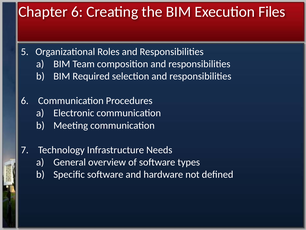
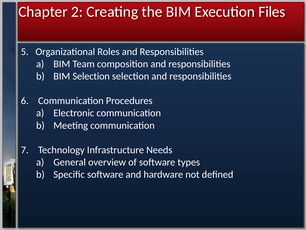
Chapter 6: 6 -> 2 (77, 12)
BIM Required: Required -> Selection (91, 76)
